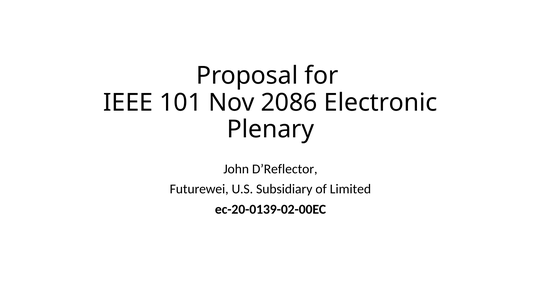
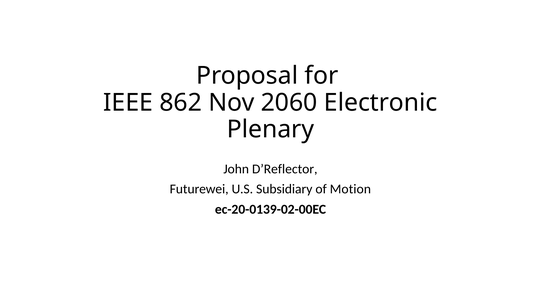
101: 101 -> 862 (181, 103)
2086: 2086 -> 2060 (289, 103)
Limited: Limited -> Motion (350, 189)
